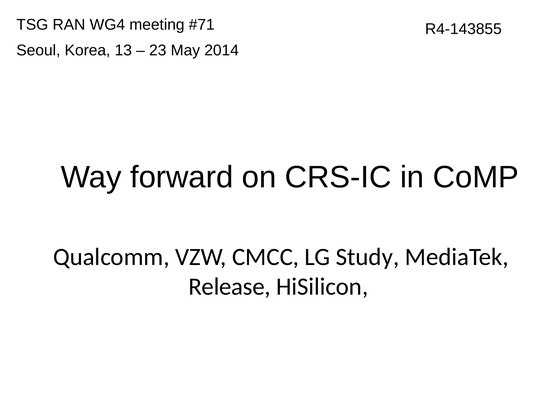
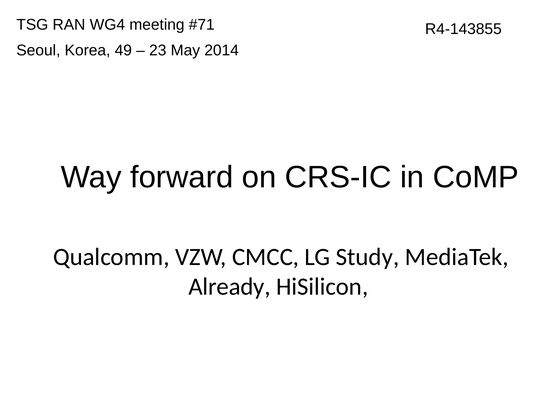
13: 13 -> 49 (123, 50)
Release: Release -> Already (229, 286)
